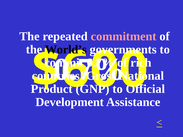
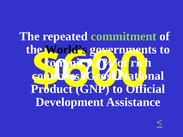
commitment colour: pink -> light green (124, 36)
